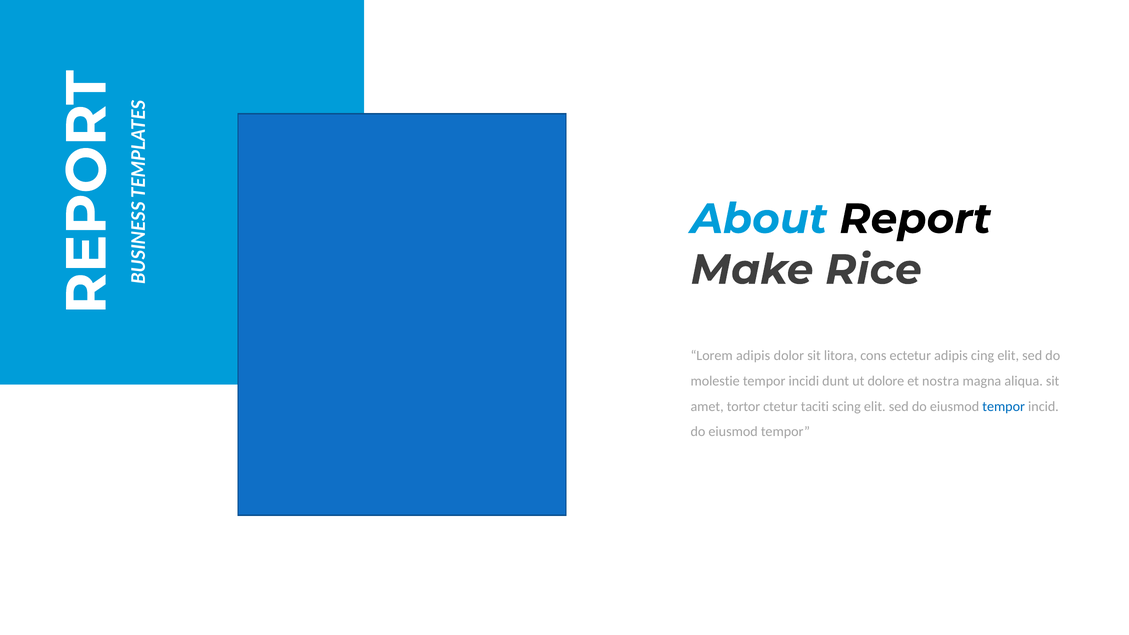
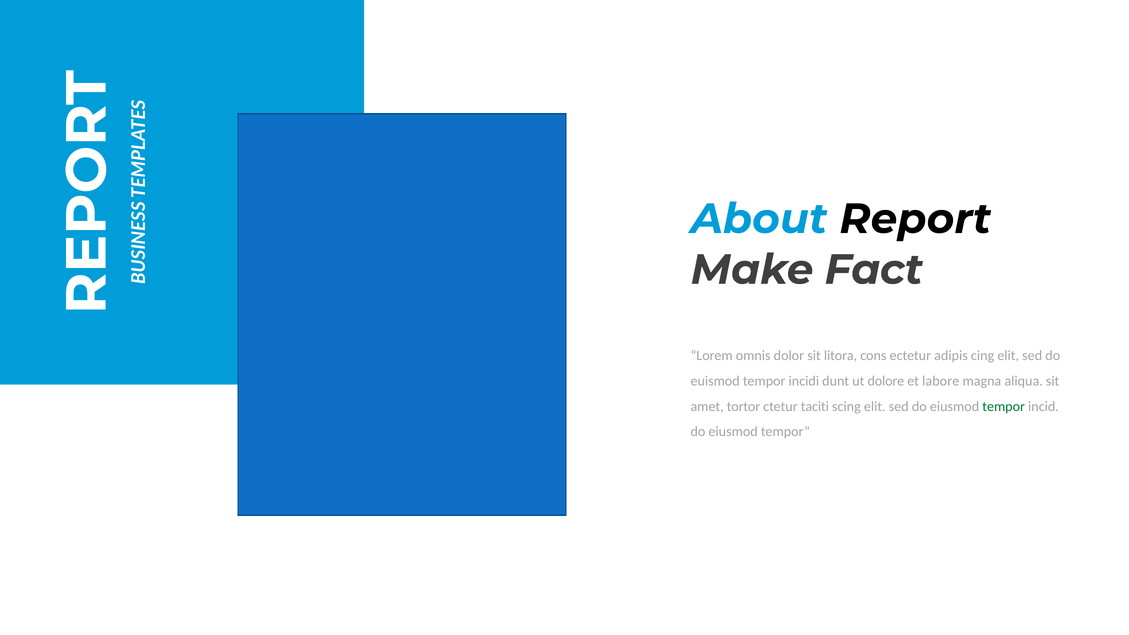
Rice: Rice -> Fact (874, 270)
Lorem adipis: adipis -> omnis (753, 356)
molestie: molestie -> euismod (715, 381)
nostra: nostra -> labore (941, 381)
tempor colour: blue -> green (1004, 406)
